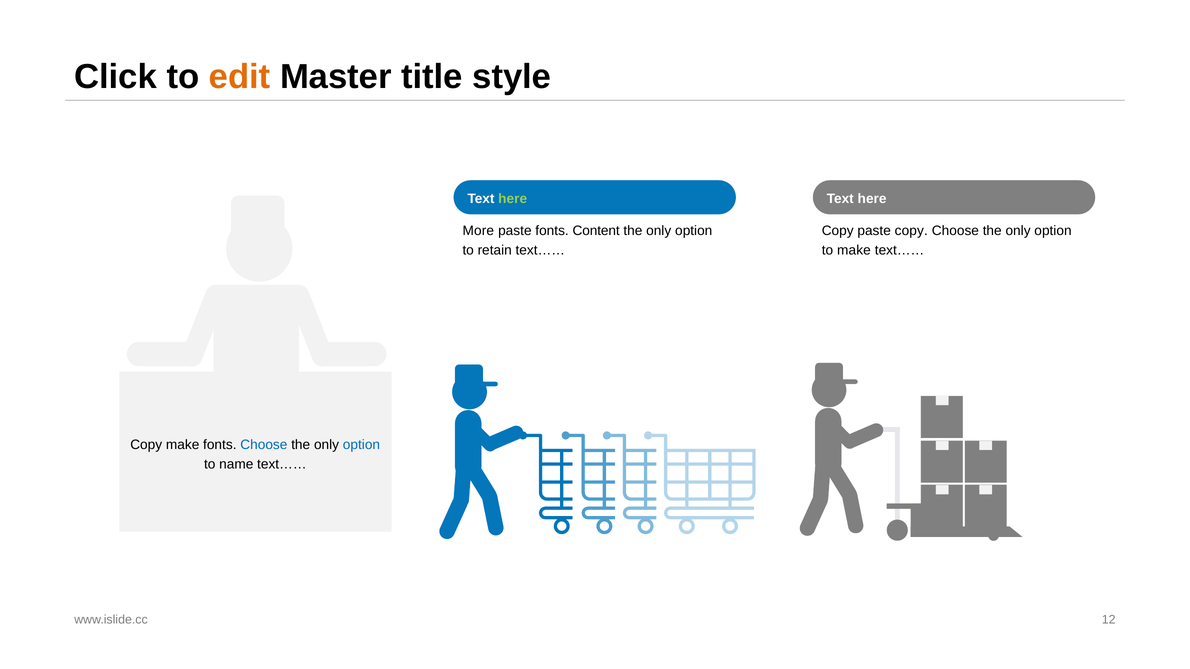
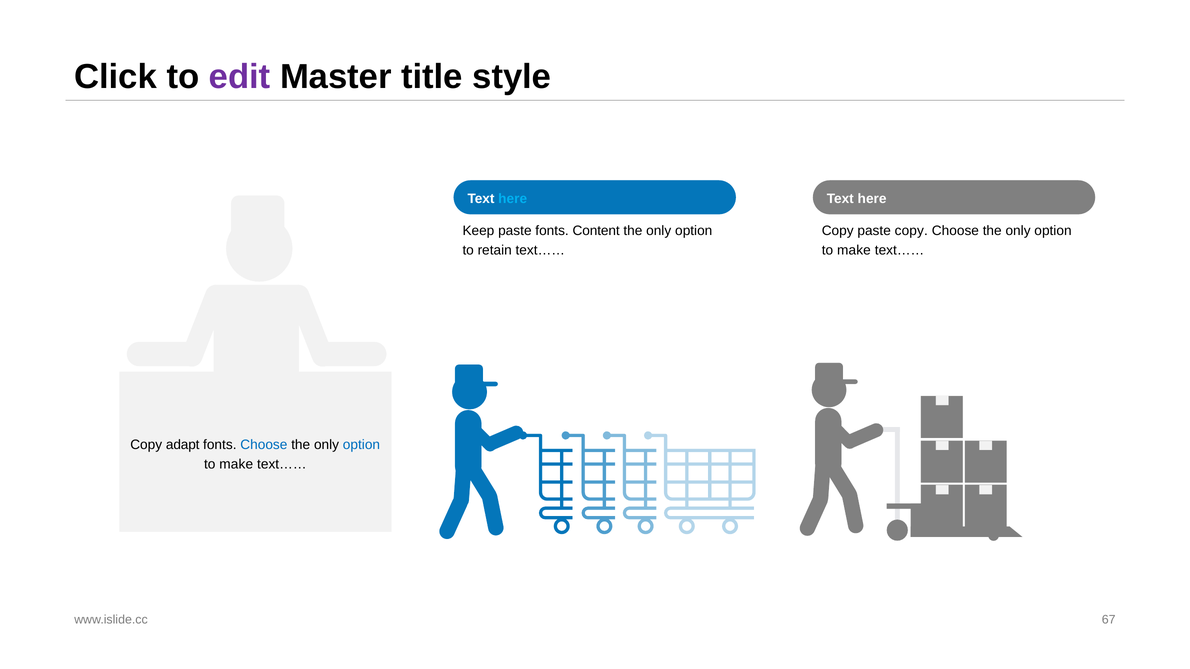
edit colour: orange -> purple (240, 77)
here colour: light green -> light blue (513, 199)
More: More -> Keep (478, 231)
Copy make: make -> adapt (183, 445)
name: name -> make (236, 464)
12: 12 -> 67 (1109, 620)
